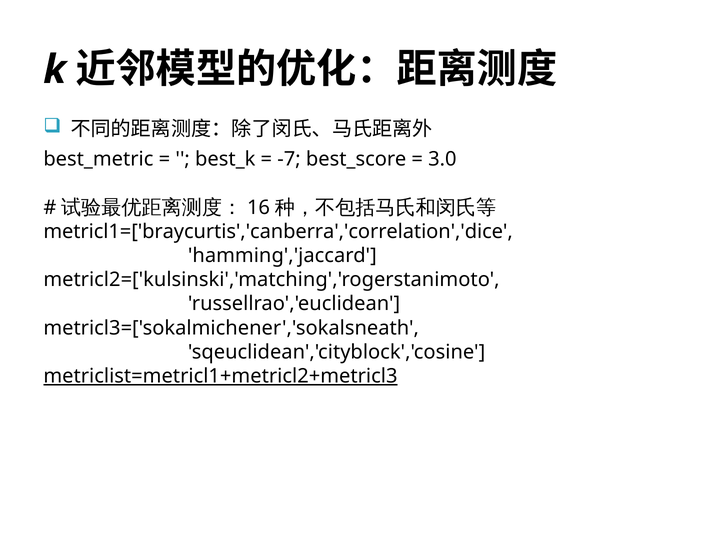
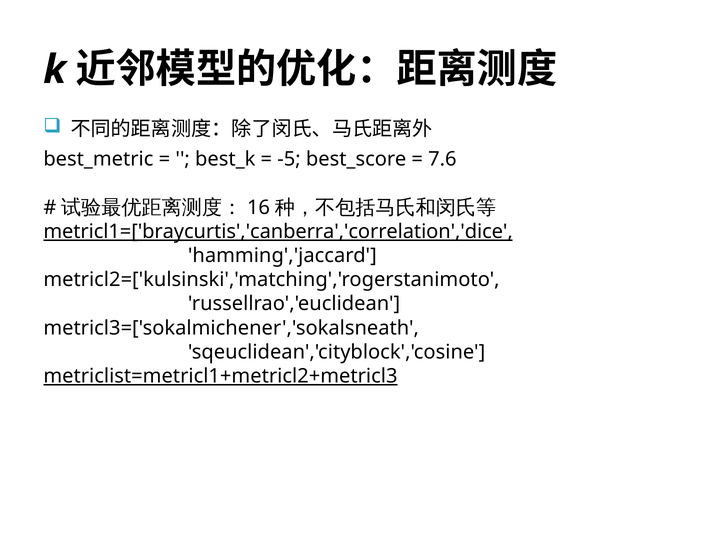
-7: -7 -> -5 (289, 159)
3.0: 3.0 -> 7.6 (442, 159)
metricl1=['braycurtis','canberra','correlation','dice underline: none -> present (278, 232)
